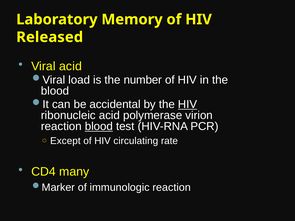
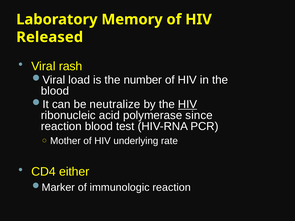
Viral acid: acid -> rash (71, 66)
accidental: accidental -> neutralize (115, 104)
virion: virion -> since (199, 115)
blood underline: present -> none (99, 126)
Except: Except -> Mother (65, 141)
circulating: circulating -> underlying (136, 141)
many: many -> either (74, 172)
